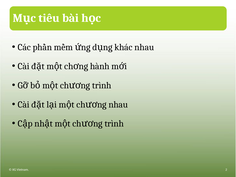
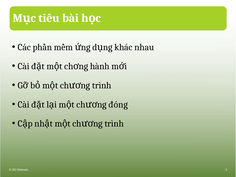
nhau: nhau -> đóng (118, 104)
